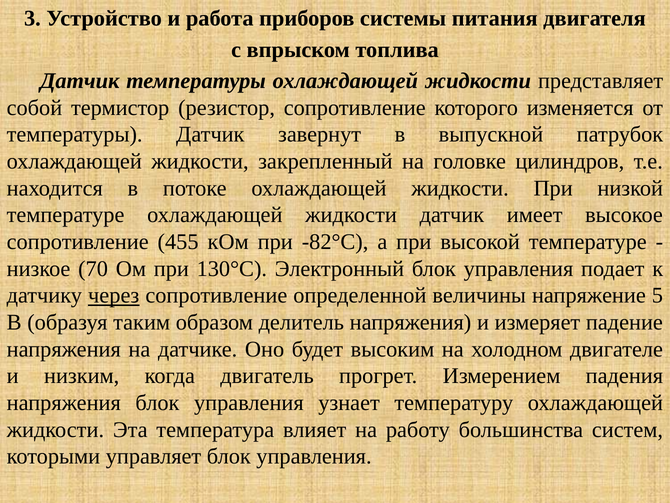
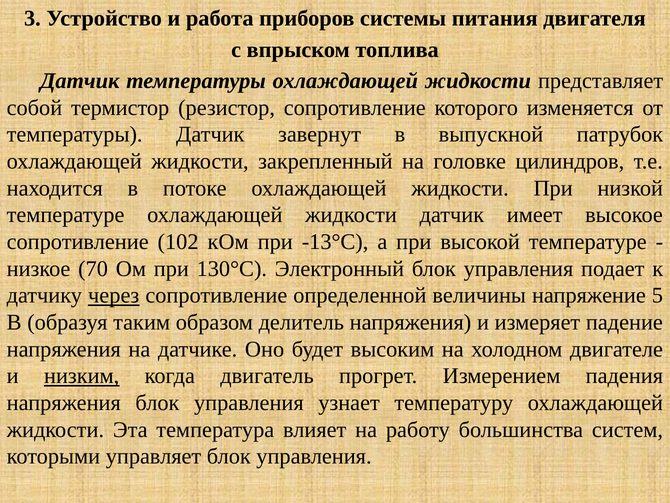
455: 455 -> 102 (178, 242)
-82°С: -82°С -> -13°С (335, 242)
низким underline: none -> present (82, 376)
